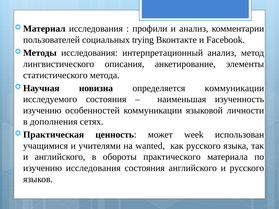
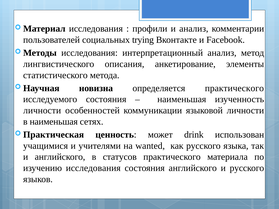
определяется коммуникации: коммуникации -> практического (234, 88)
изучению: изучению -> личности (42, 111)
в дополнения: дополнения -> наименьшая (54, 122)
week: week -> drink (194, 135)
обороты: обороты -> статусов (120, 157)
